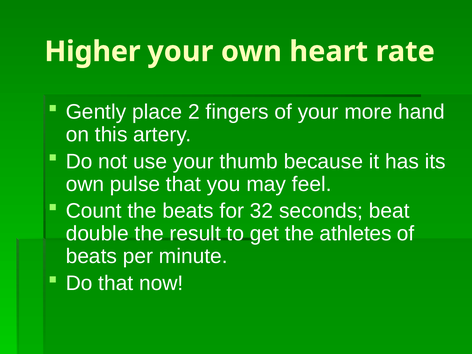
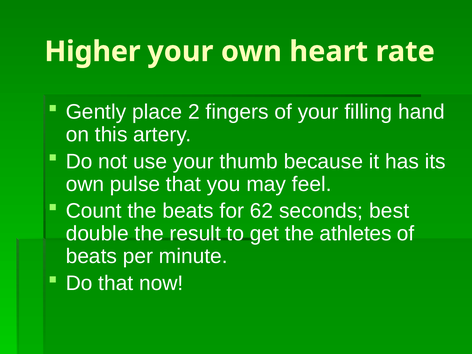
more: more -> filling (368, 112)
32: 32 -> 62 (262, 211)
beat: beat -> best (389, 211)
